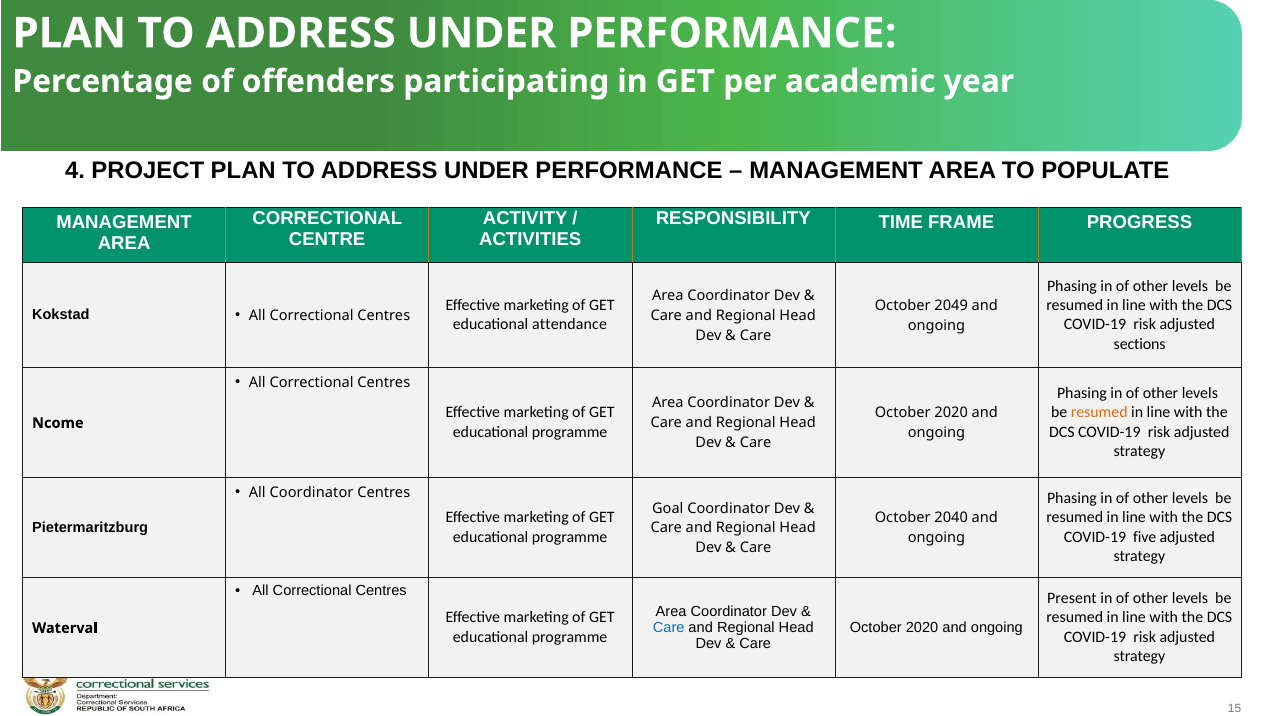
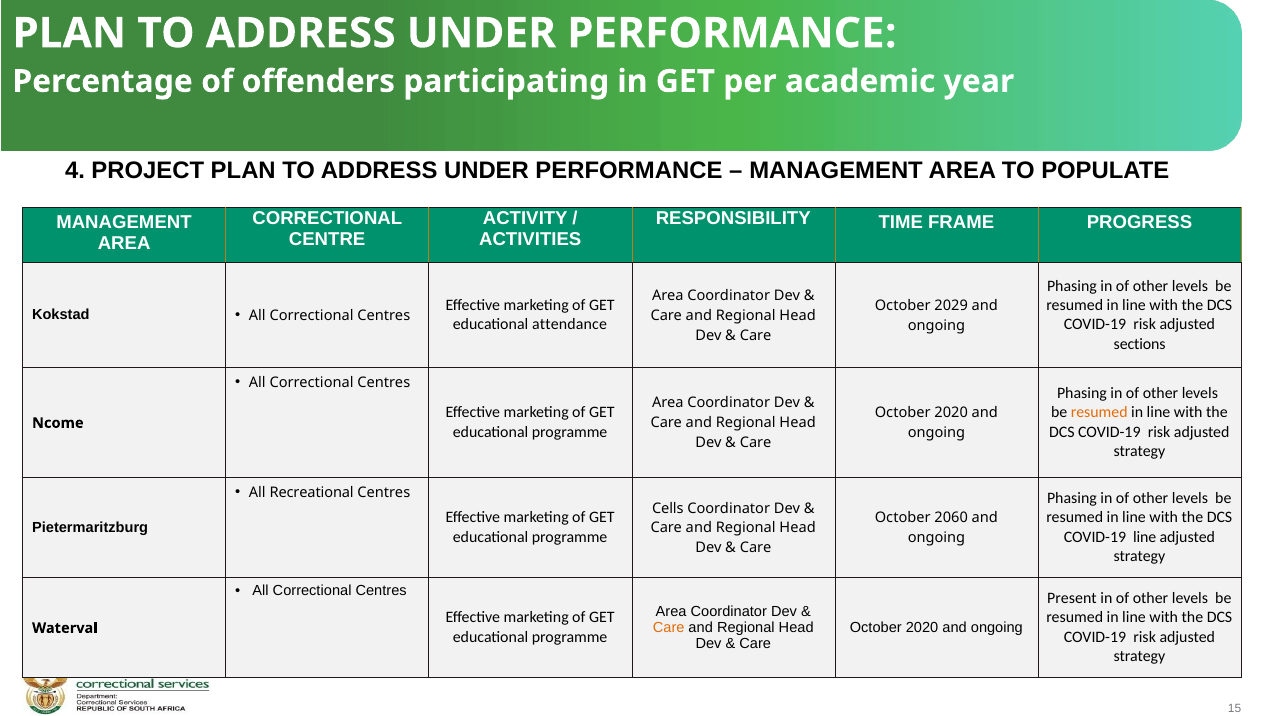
2049: 2049 -> 2029 (951, 306)
All Coordinator: Coordinator -> Recreational (312, 493)
Goal: Goal -> Cells (668, 508)
2040: 2040 -> 2060 (951, 518)
COVID-19 five: five -> line (1145, 537)
Care colour: blue -> orange (669, 628)
